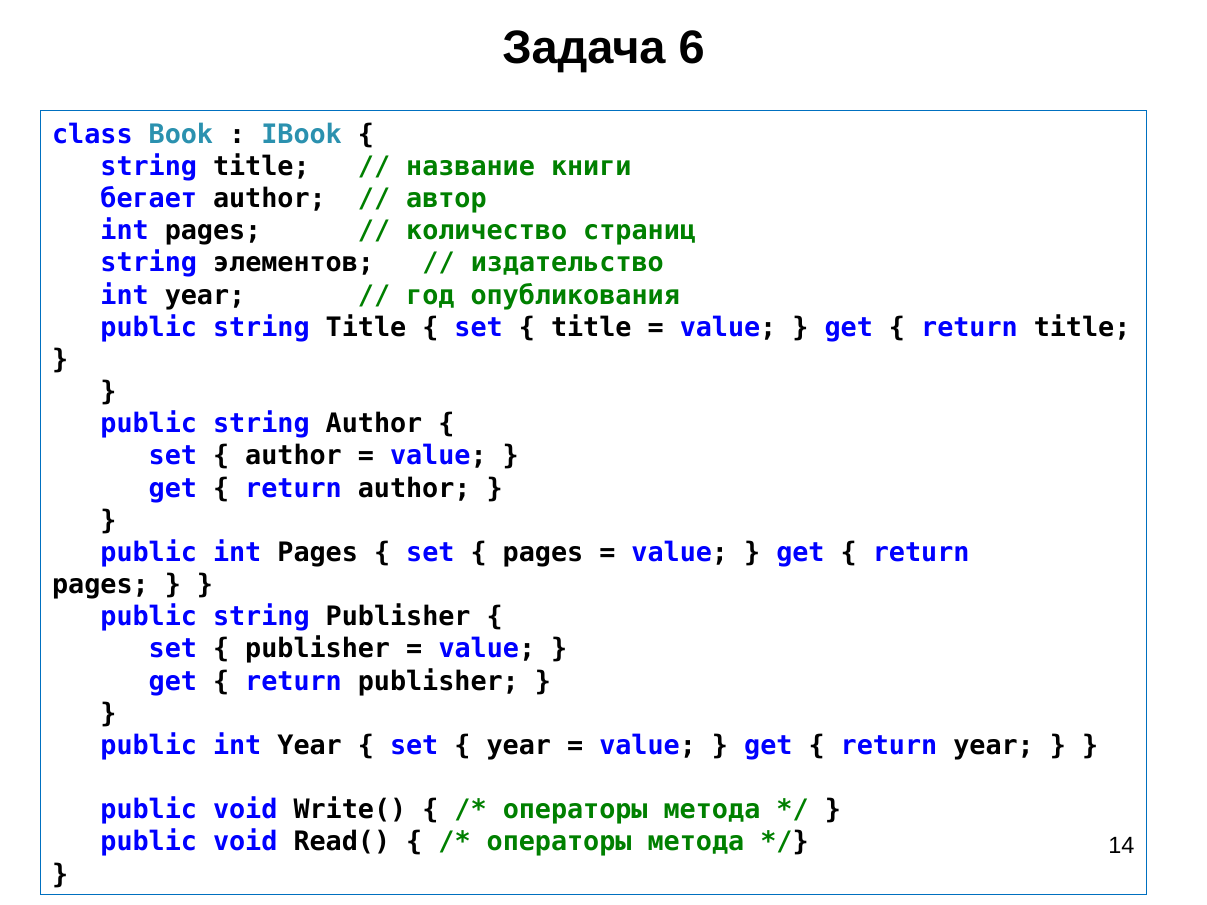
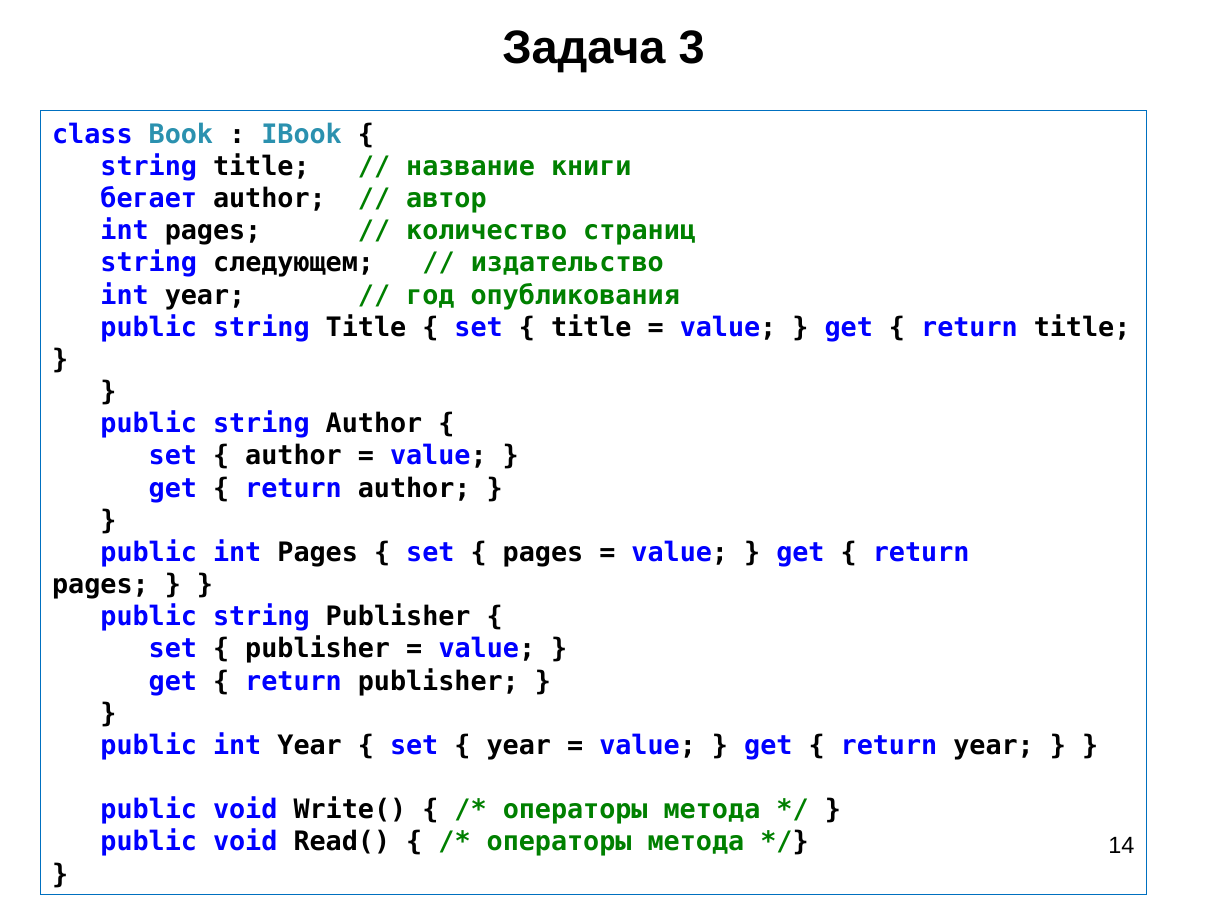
6: 6 -> 3 (692, 49)
элементов: элементов -> следующем (294, 263)
